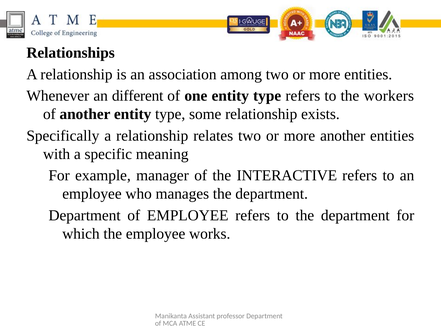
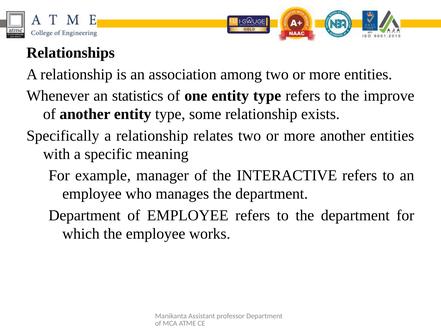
different: different -> statistics (138, 96)
workers: workers -> improve (389, 96)
